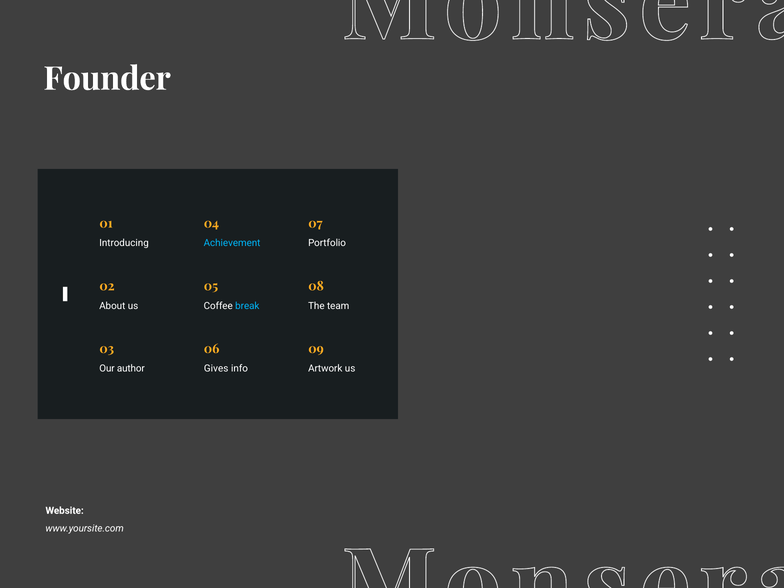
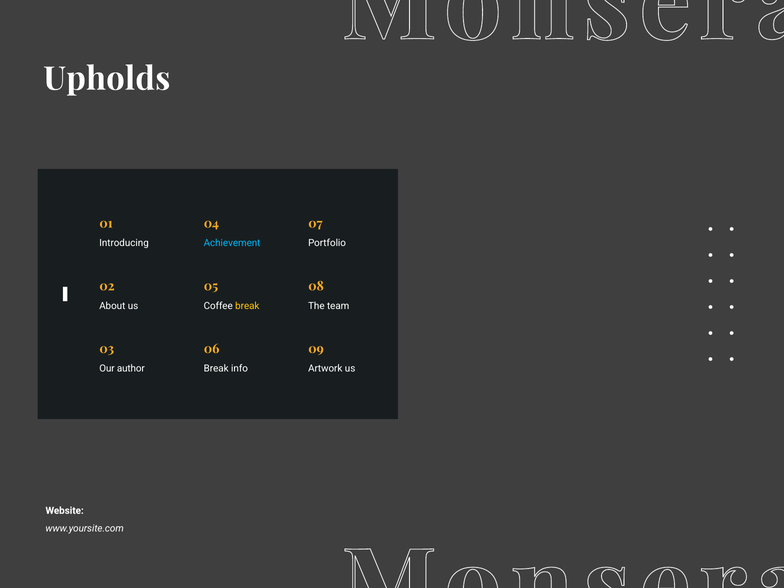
Founder: Founder -> Upholds (107, 79)
break colour: light blue -> yellow (247, 306)
Gives: Gives -> Break (216, 369)
